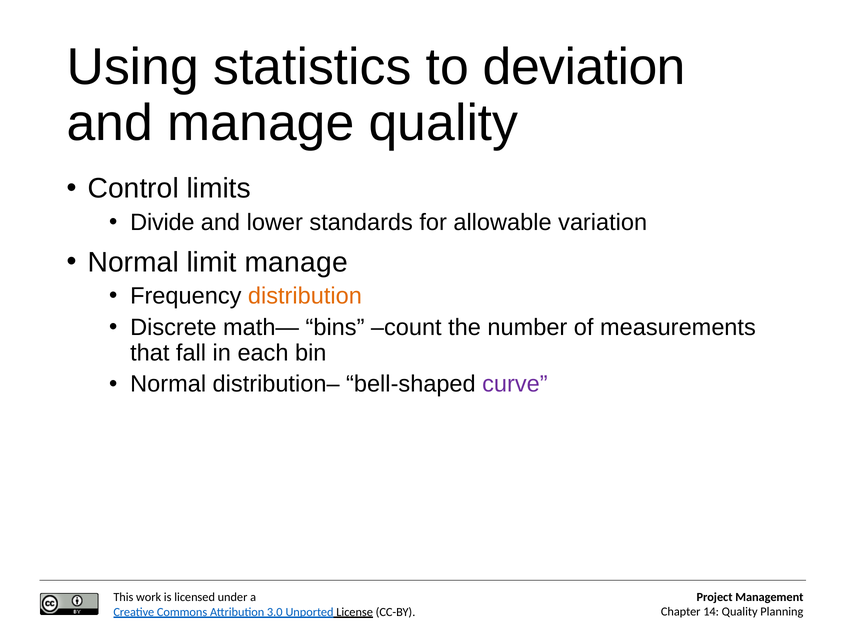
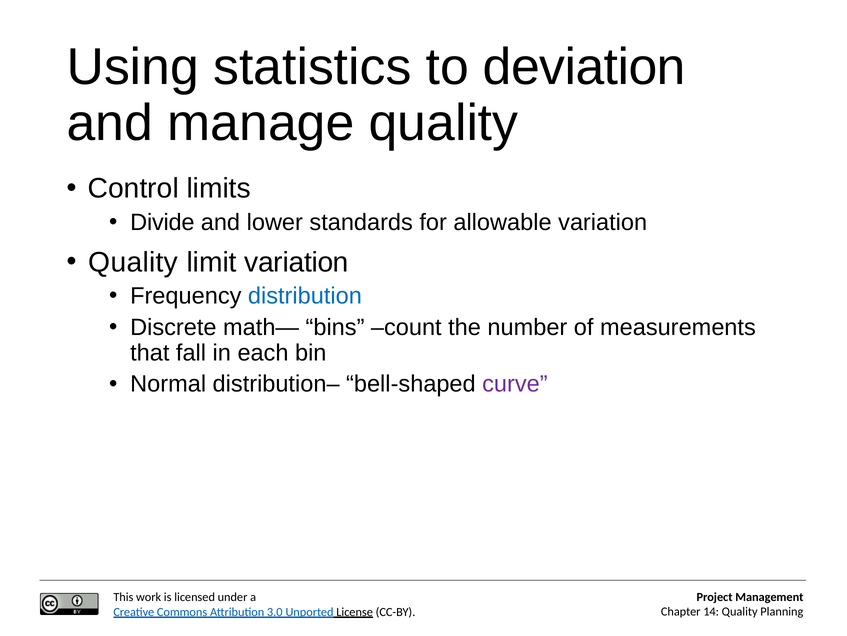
Normal: Normal -> Quality (133, 262)
limit manage: manage -> variation (296, 262)
distribution colour: orange -> blue (305, 296)
